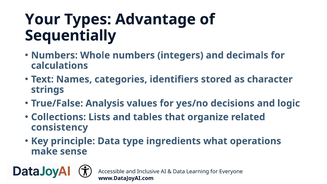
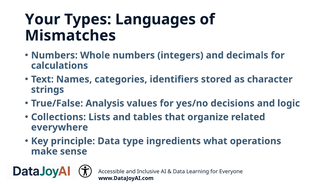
Advantage: Advantage -> Languages (155, 19)
Sequentially: Sequentially -> Mismatches (70, 36)
consistency: consistency -> everywhere (60, 127)
